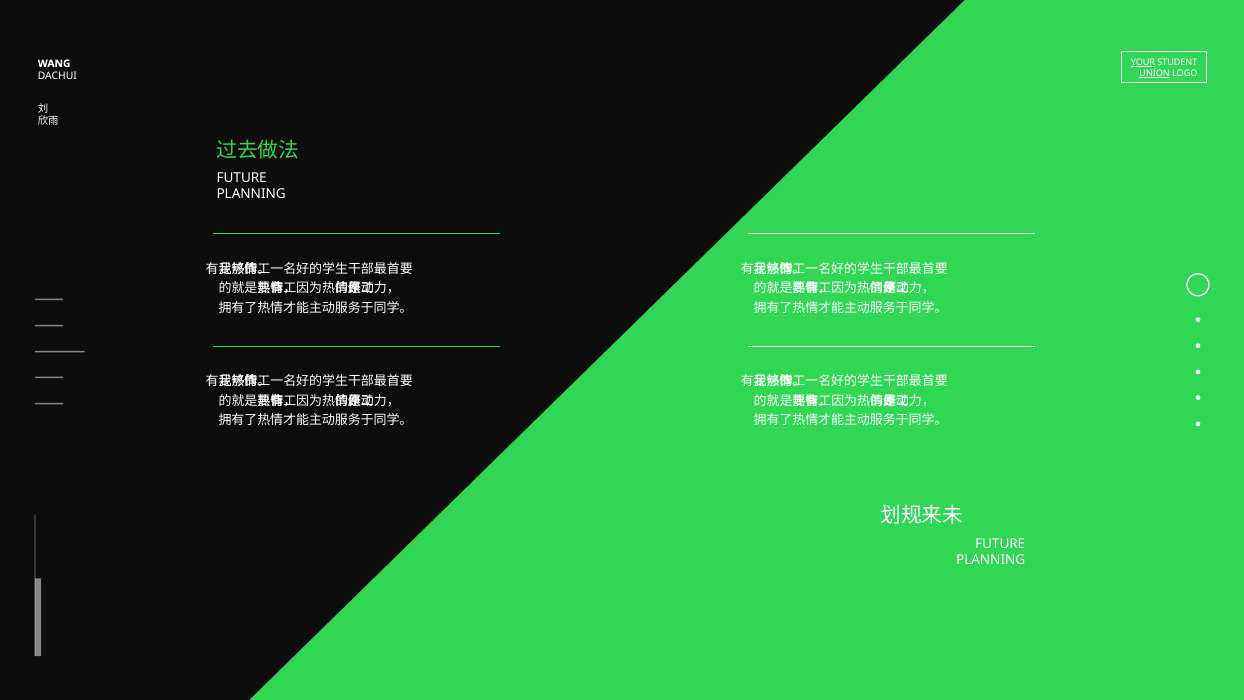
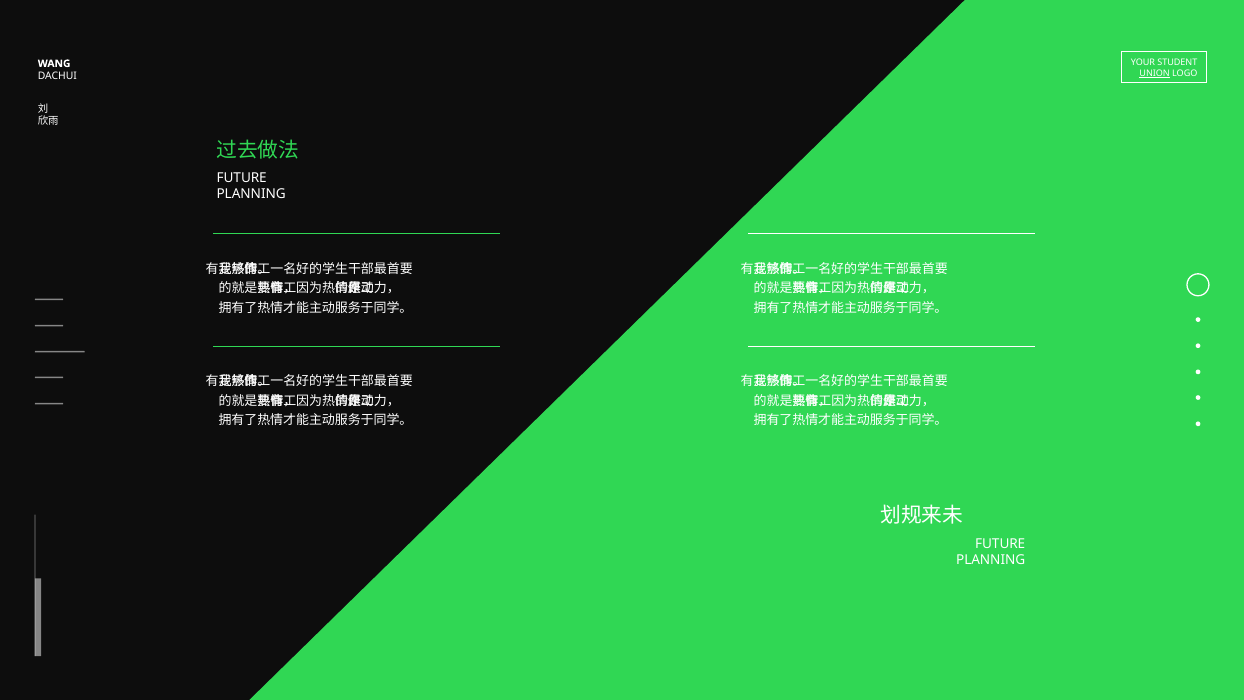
YOUR underline: present -> none (1143, 63)
